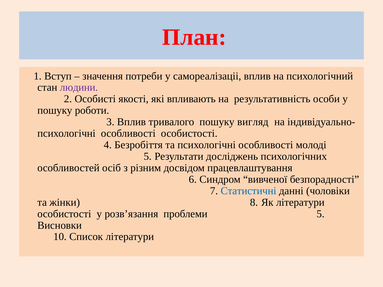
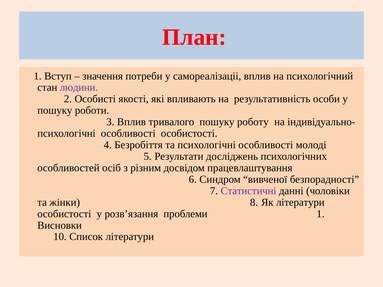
вигляд: вигляд -> роботу (253, 122)
Статистичні colour: blue -> purple (248, 191)
проблеми 5: 5 -> 1 (321, 214)
